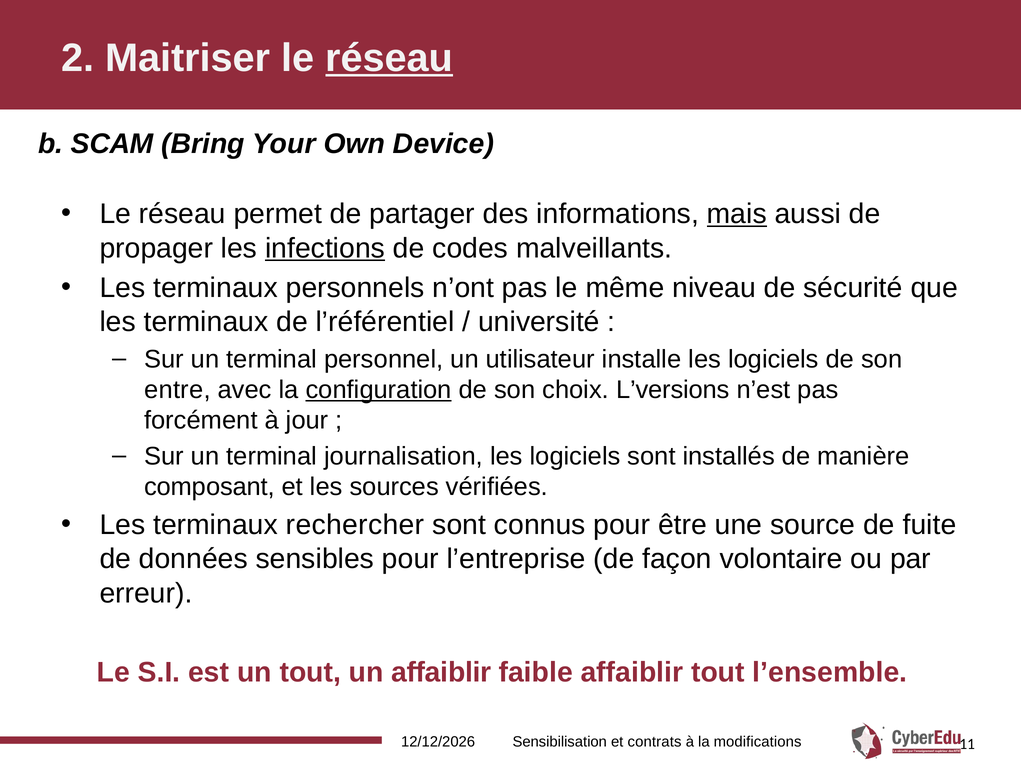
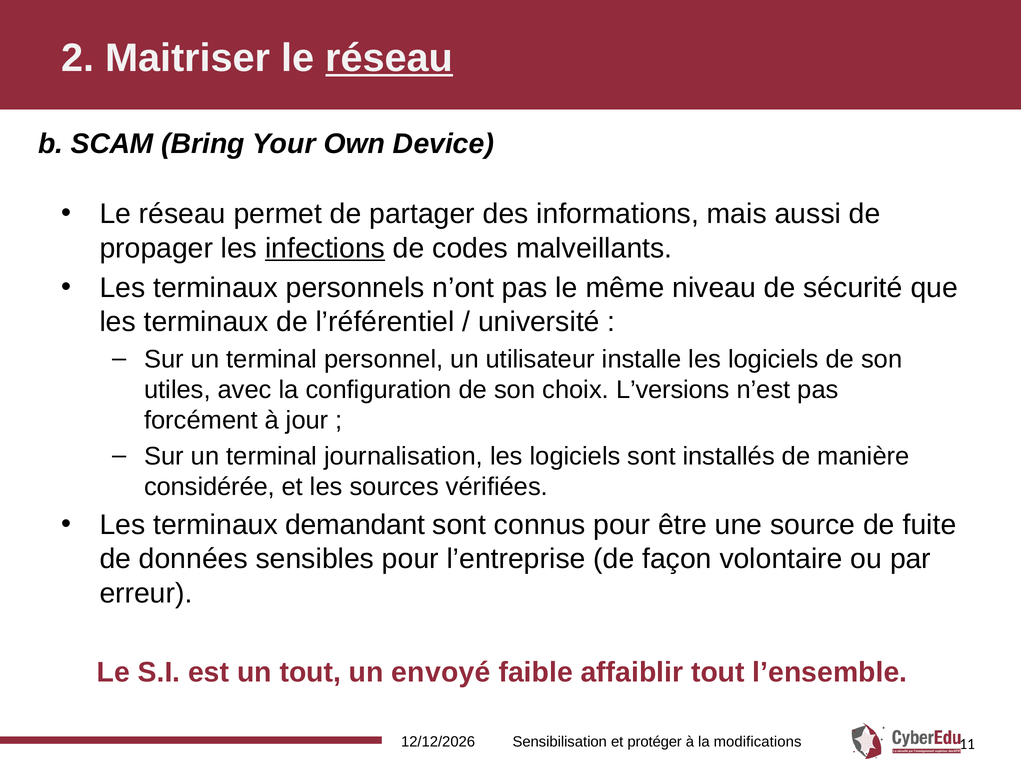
mais underline: present -> none (737, 214)
entre: entre -> utiles (178, 390)
configuration underline: present -> none (379, 390)
composant: composant -> considérée (209, 487)
rechercher: rechercher -> demandant (355, 525)
un affaiblir: affaiblir -> envoyé (441, 672)
contrats: contrats -> protéger (655, 741)
